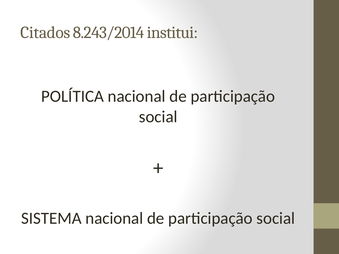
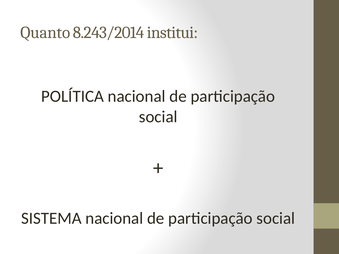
Citados: Citados -> Quanto (45, 33)
